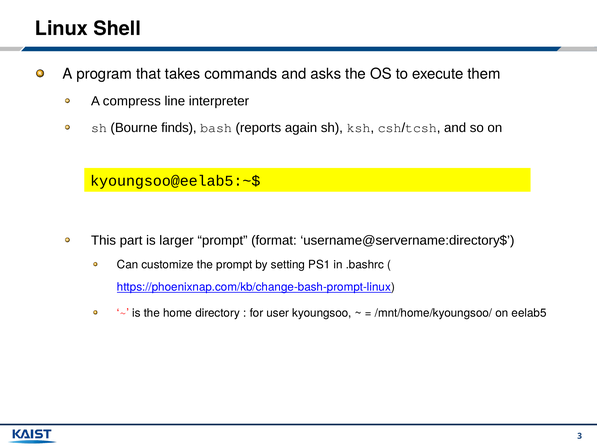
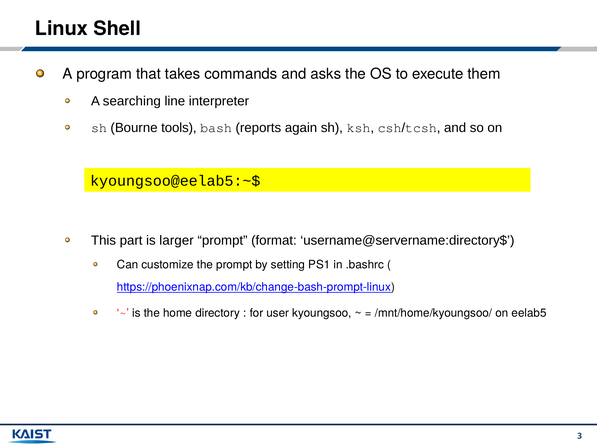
compress: compress -> searching (132, 101)
finds: finds -> tools (179, 128)
